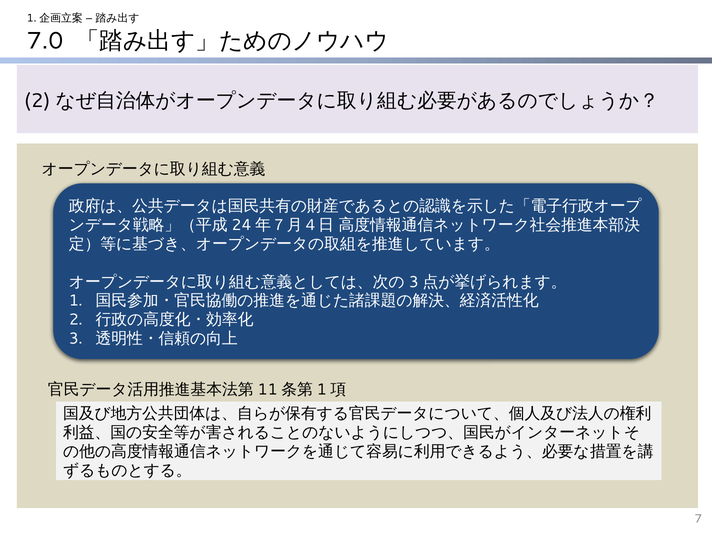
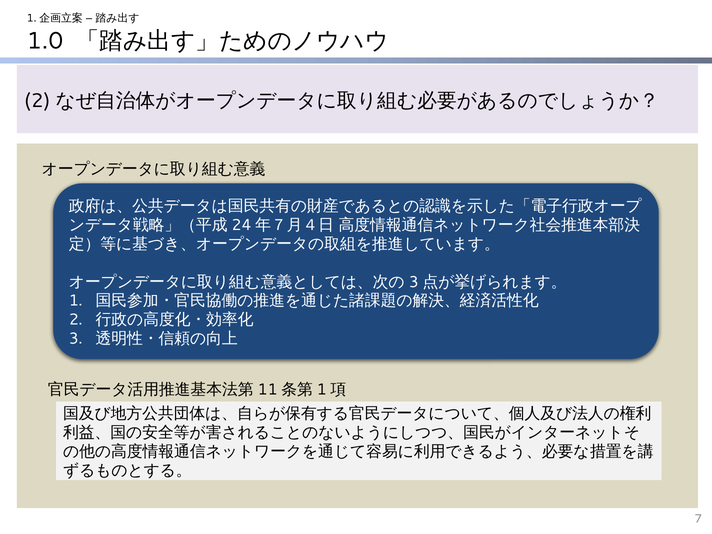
7.0: 7.0 -> 1.0 (45, 41)
